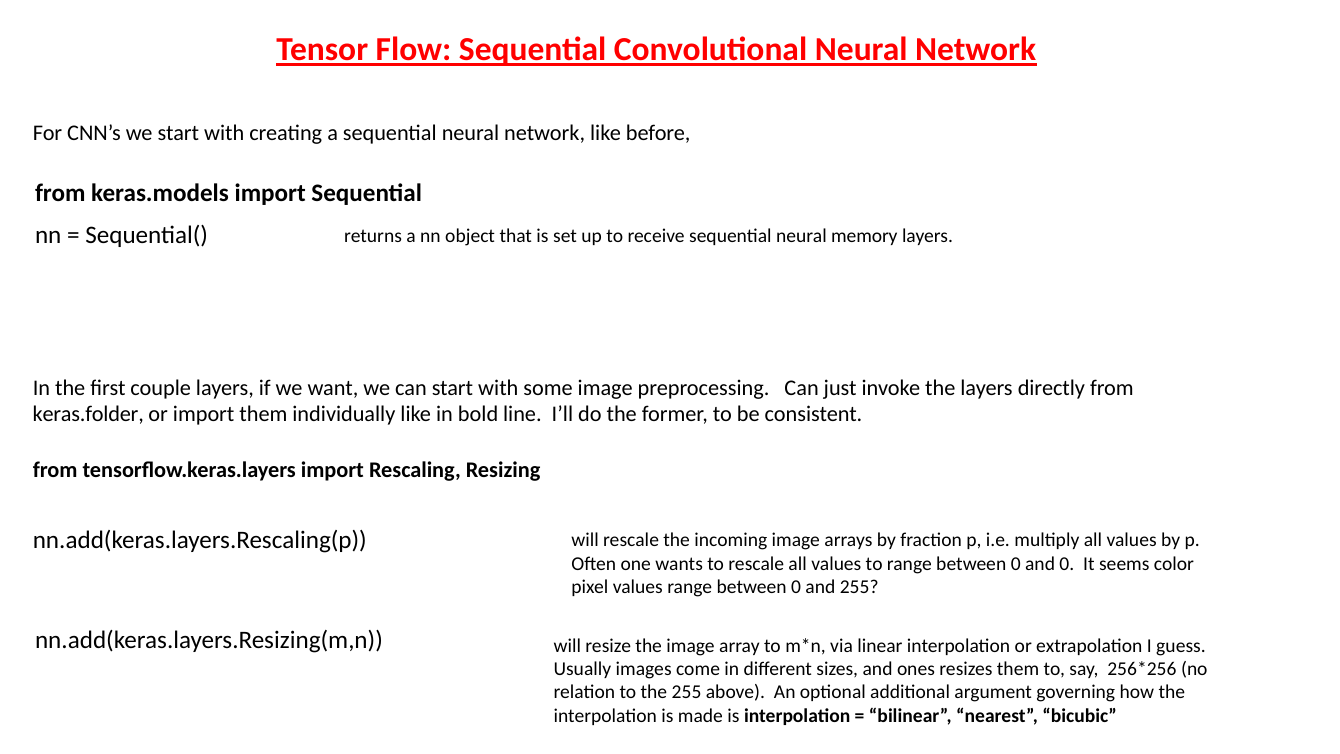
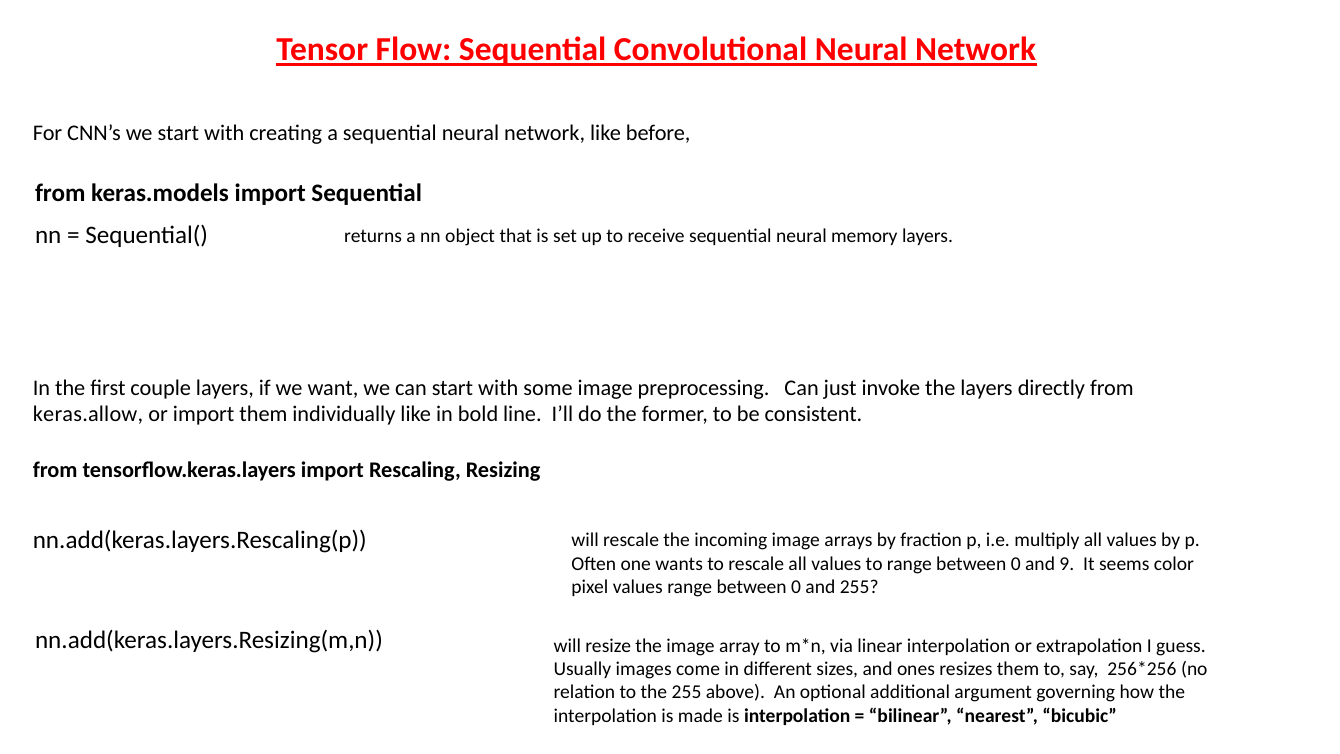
keras.folder: keras.folder -> keras.allow (88, 414)
and 0: 0 -> 9 (1067, 564)
